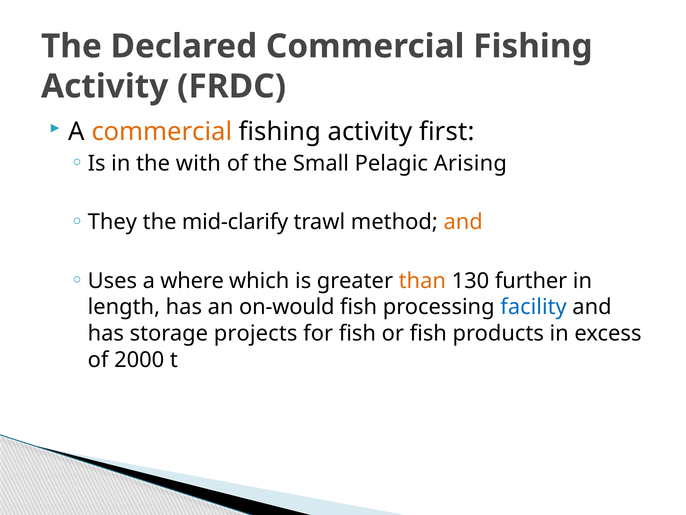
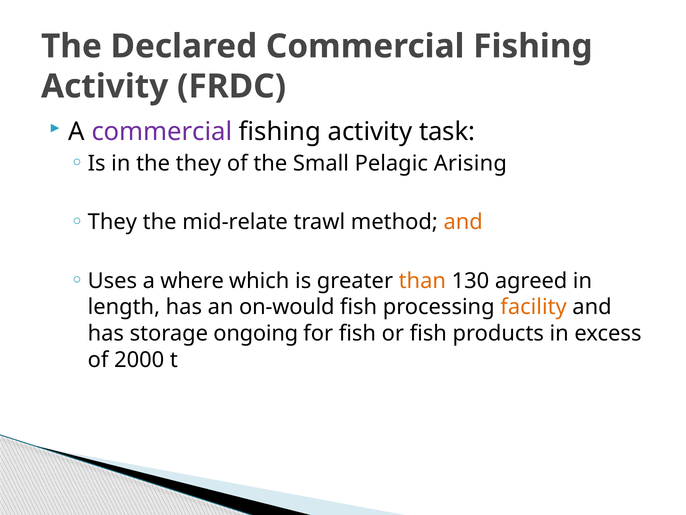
commercial colour: orange -> purple (162, 132)
first: first -> task (447, 132)
the with: with -> they (198, 163)
mid-clarify: mid-clarify -> mid-relate (235, 222)
further: further -> agreed (531, 281)
facility colour: blue -> orange (534, 307)
projects: projects -> ongoing (256, 333)
